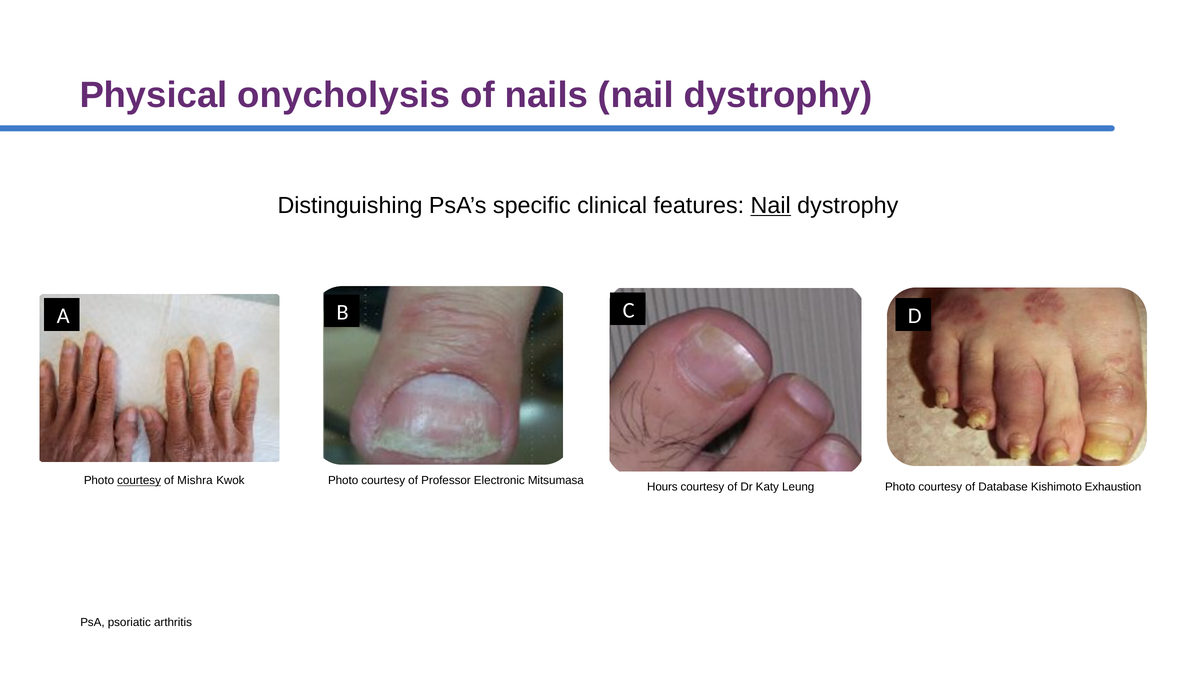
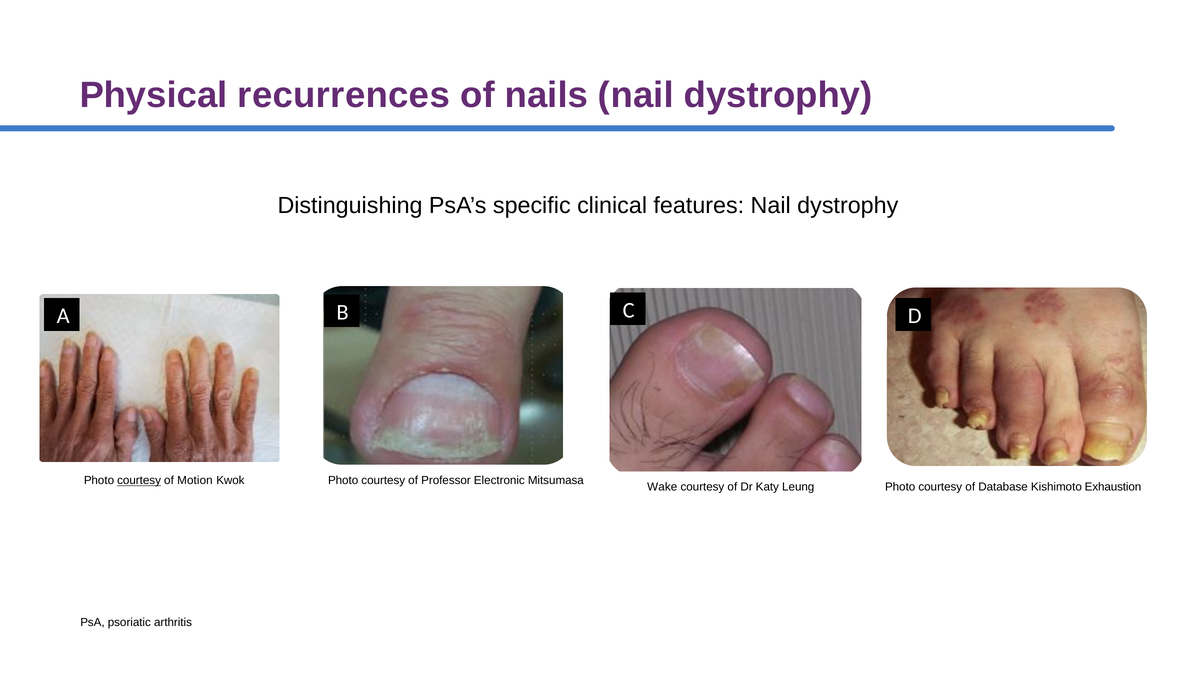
onycholysis: onycholysis -> recurrences (344, 95)
Nail underline: present -> none (771, 206)
Mishra: Mishra -> Motion (195, 481)
Hours: Hours -> Wake (662, 487)
